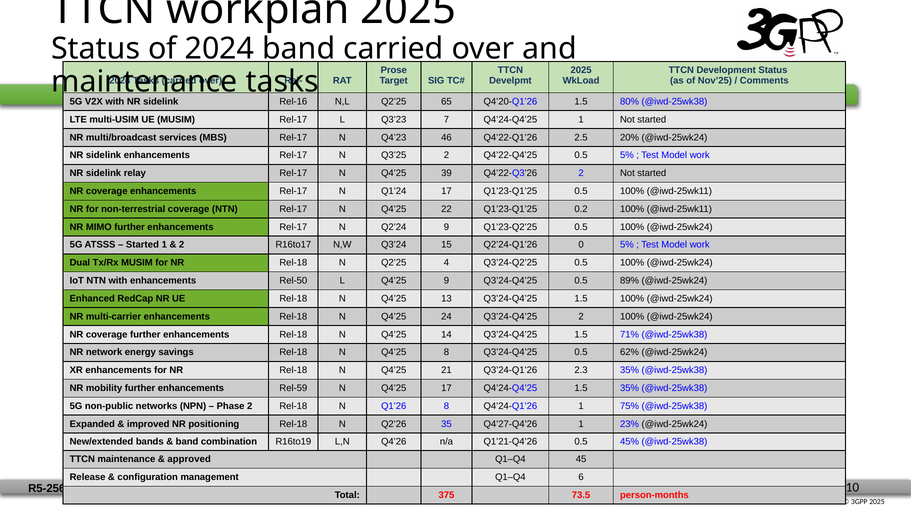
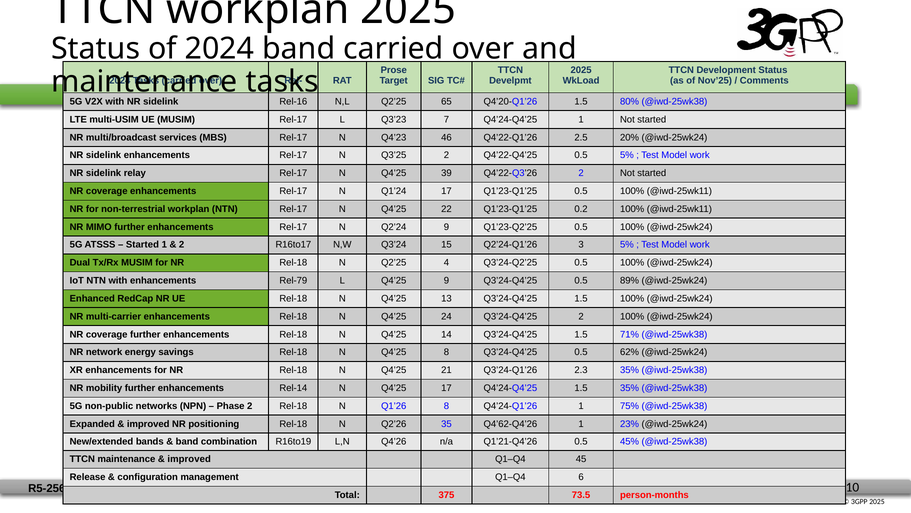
non-terrestrial coverage: coverage -> workplan (189, 209)
0: 0 -> 3 (581, 245)
Rel-50: Rel-50 -> Rel-79 (293, 280)
Rel-59: Rel-59 -> Rel-14 (293, 388)
Q4’27-Q4’26: Q4’27-Q4’26 -> Q4’62-Q4’26 (510, 423)
approved: approved -> improved (189, 459)
